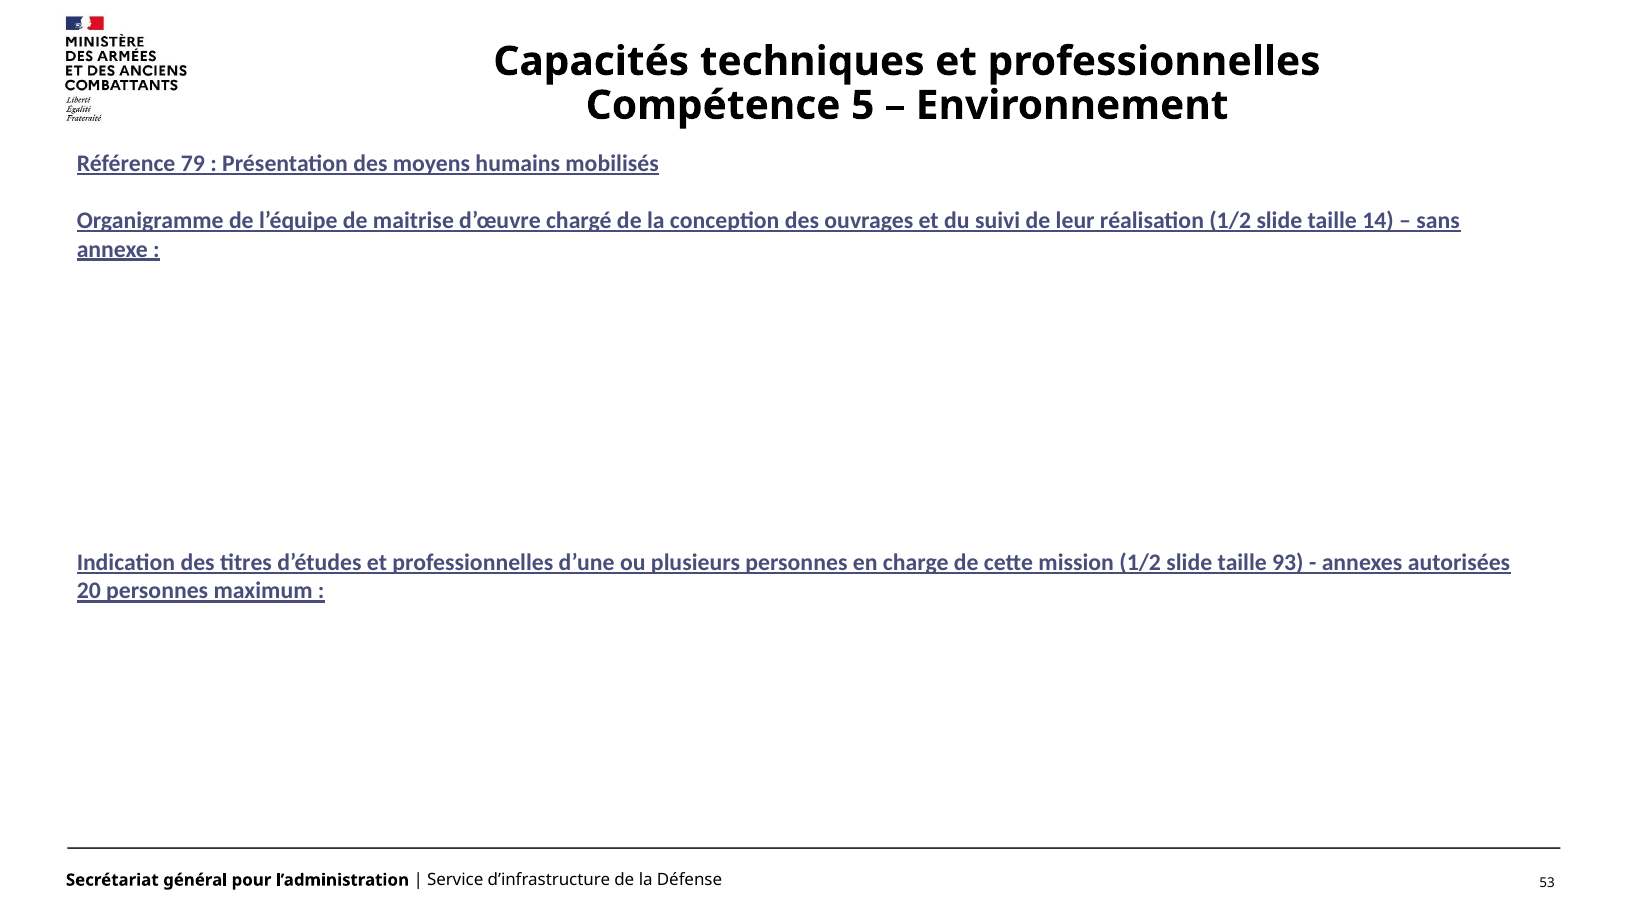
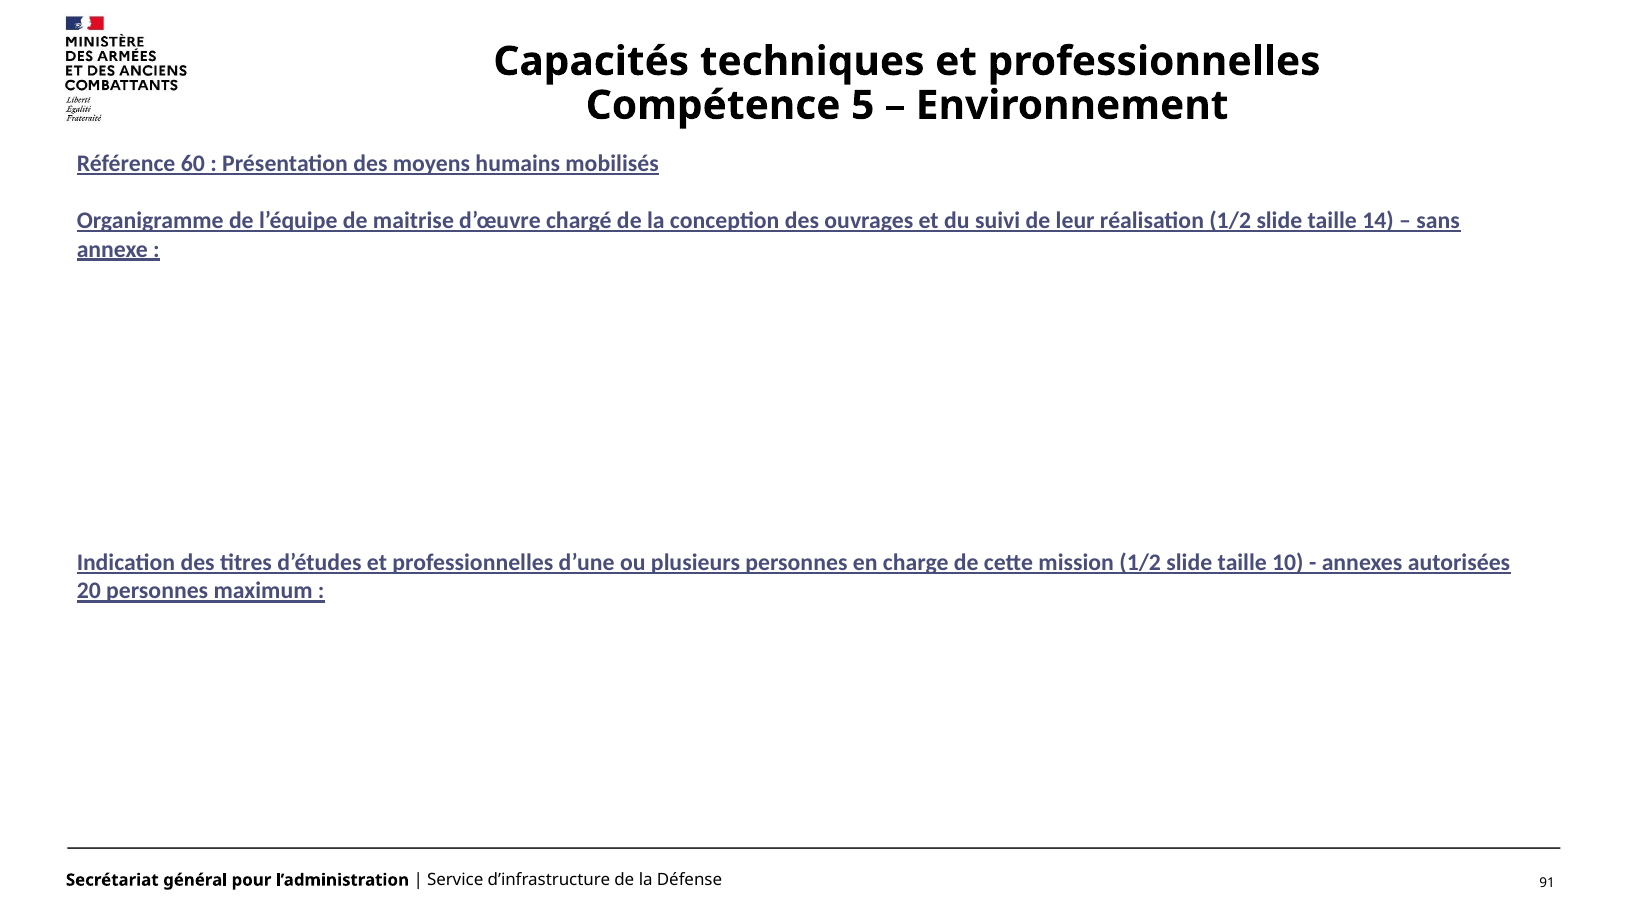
79: 79 -> 60 (193, 164)
93: 93 -> 10 (1288, 563)
53: 53 -> 91 (1547, 883)
